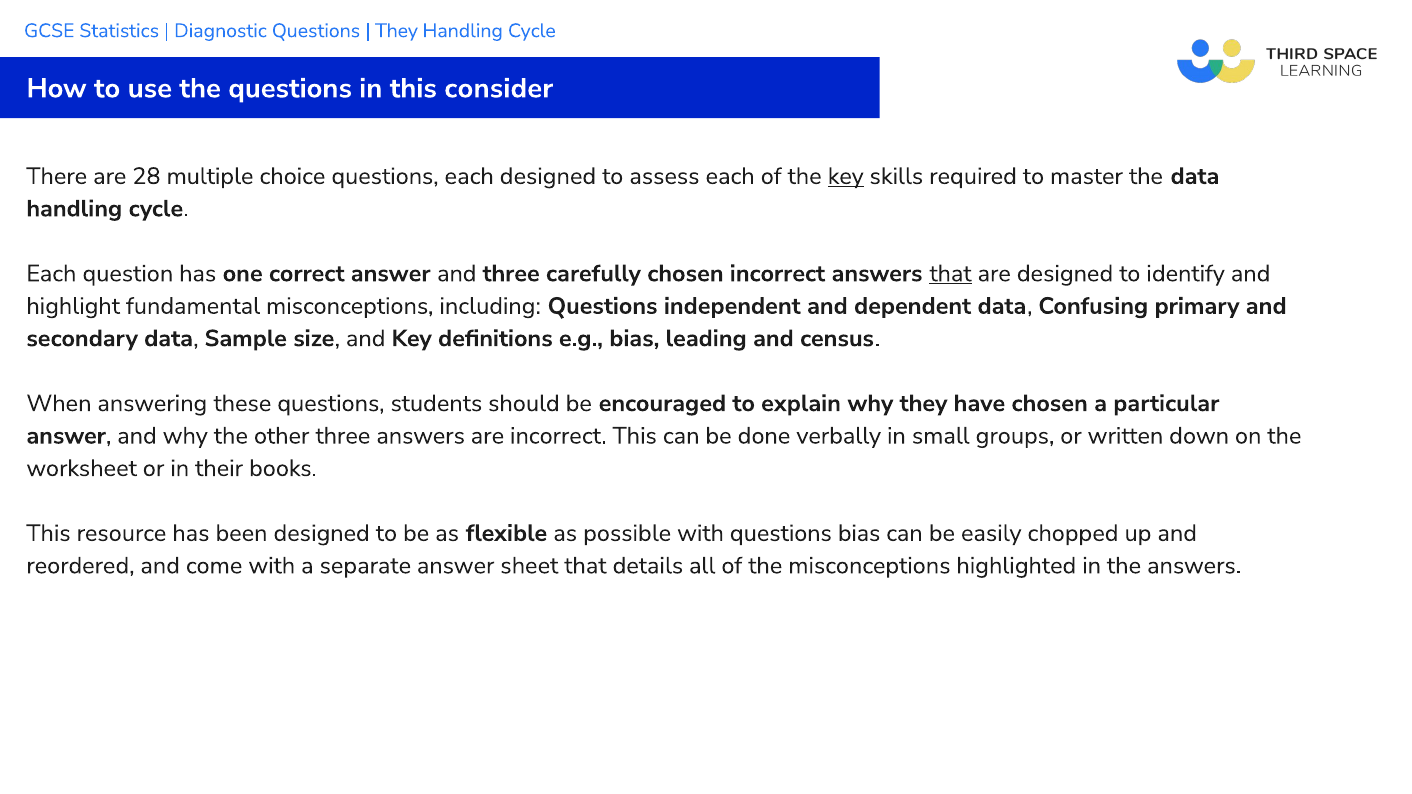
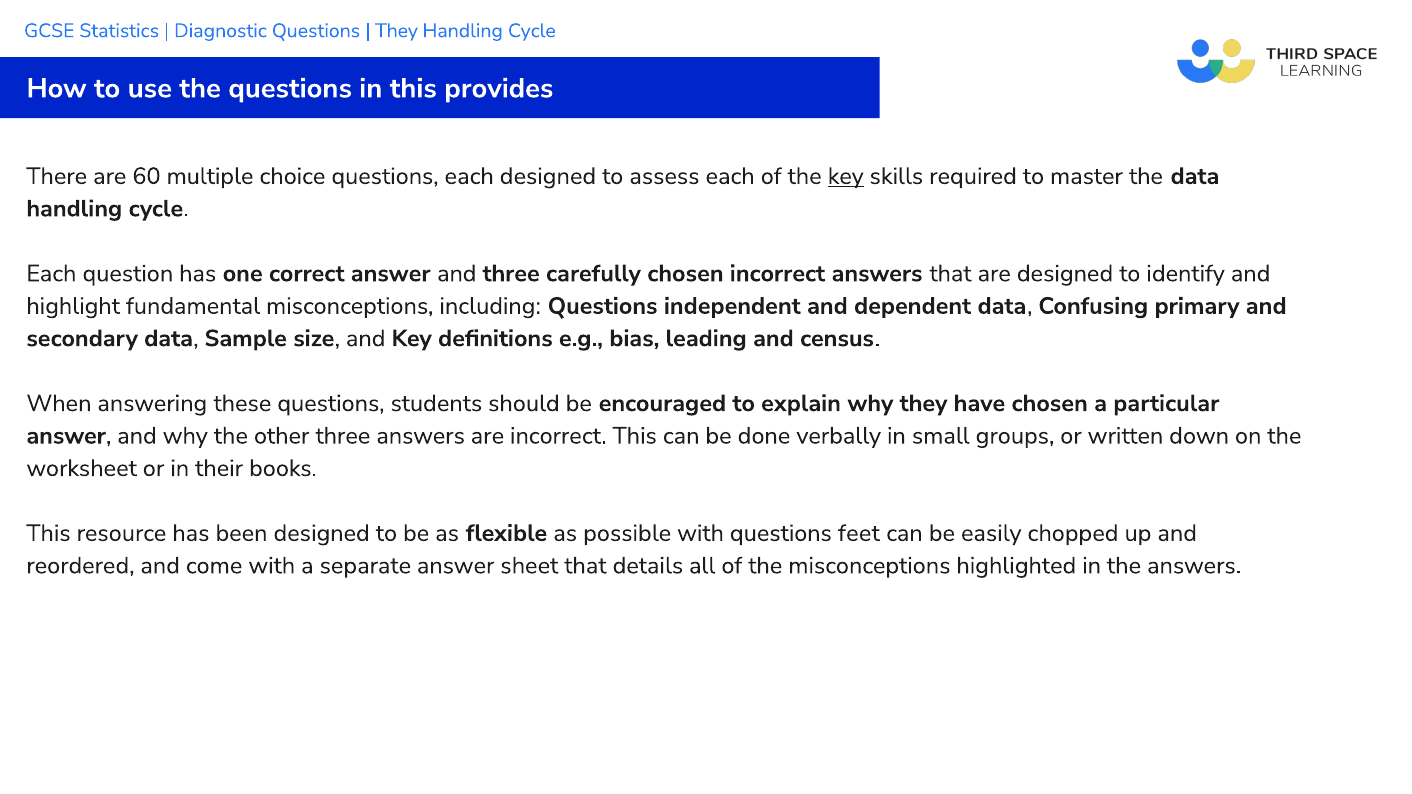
consider: consider -> provides (499, 88)
28: 28 -> 60 (146, 176)
that underline: present -> none (950, 274)
questions bias: bias -> feet (859, 533)
